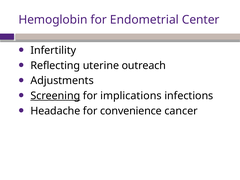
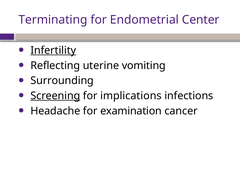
Hemoglobin: Hemoglobin -> Terminating (53, 20)
Infertility underline: none -> present (53, 50)
outreach: outreach -> vomiting (144, 65)
Adjustments: Adjustments -> Surrounding (62, 81)
convenience: convenience -> examination (131, 111)
